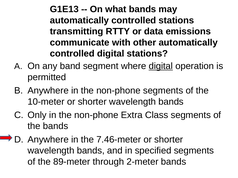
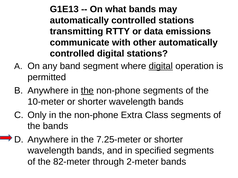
the underline: none -> present (87, 91)
7.46-meter: 7.46-meter -> 7.25-meter (119, 140)
89-meter: 89-meter -> 82-meter (72, 162)
